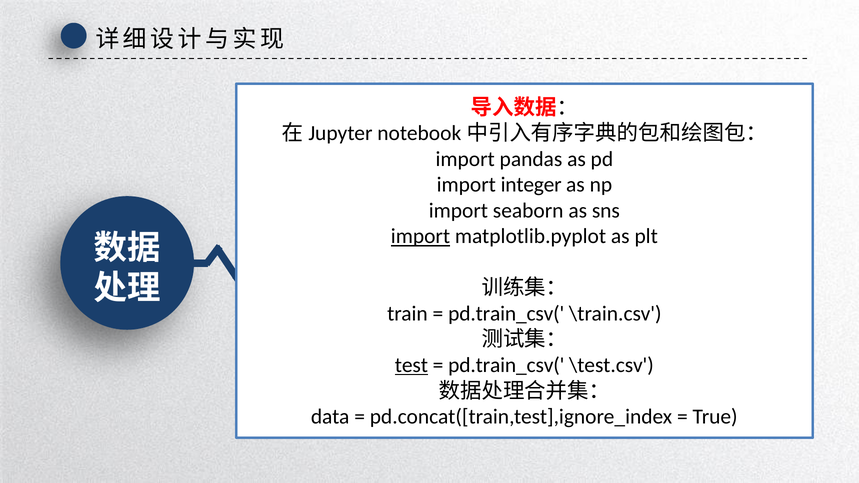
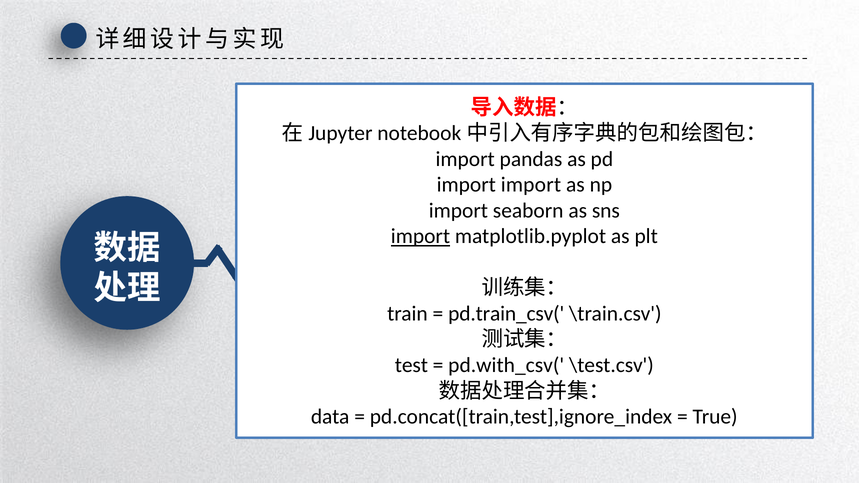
import integer: integer -> import (531, 185)
test underline: present -> none (411, 365)
pd.train_csv(: pd.train_csv( -> pd.with_csv( (506, 365)
